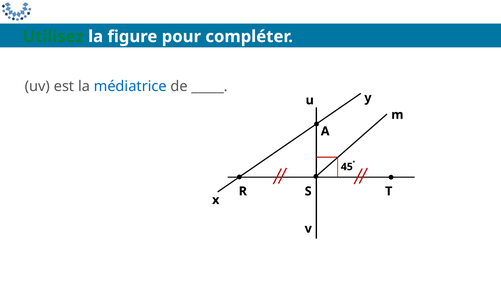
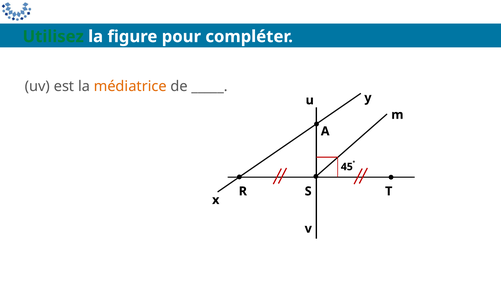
médiatrice colour: blue -> orange (130, 86)
